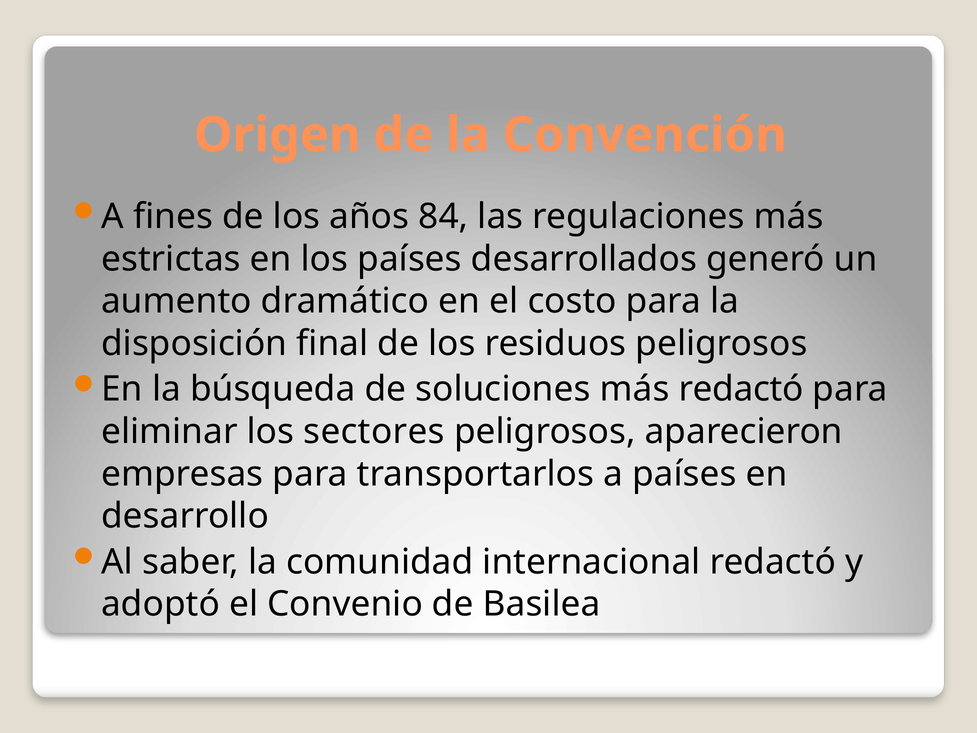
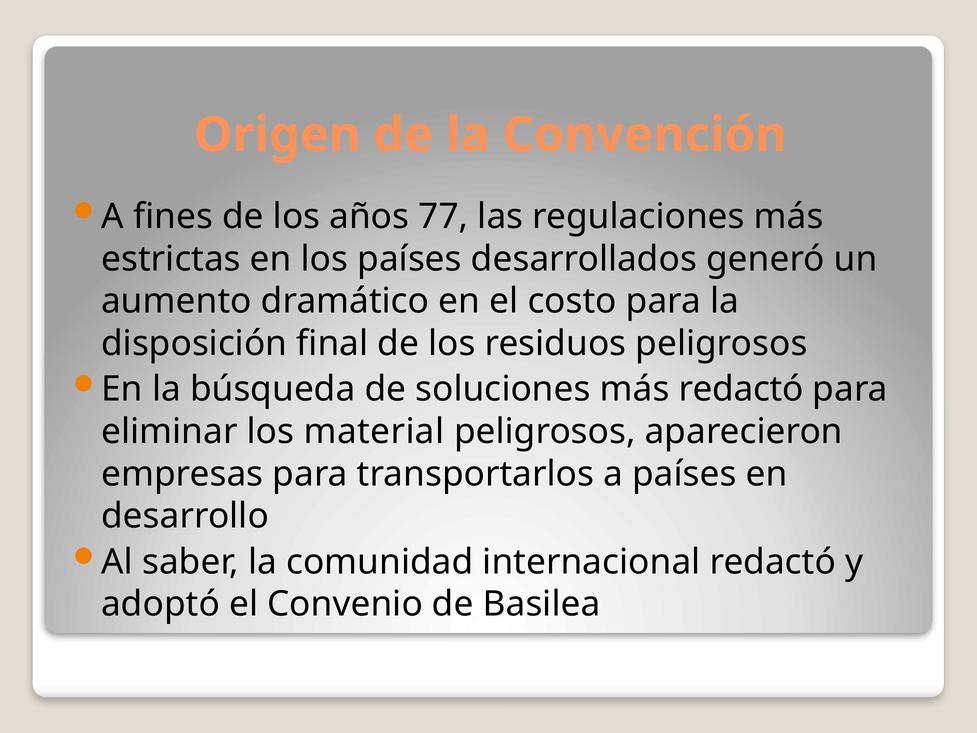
84: 84 -> 77 (443, 217)
sectores: sectores -> material (374, 432)
